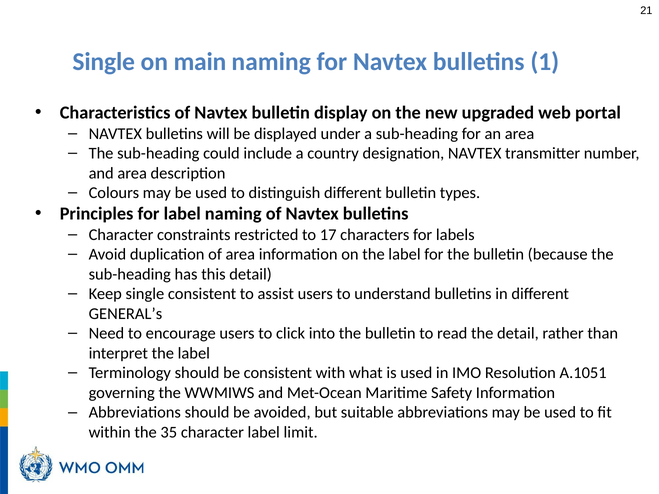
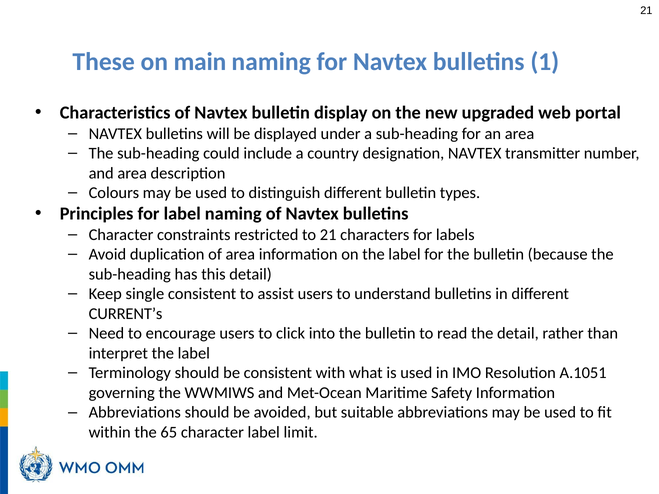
Single: Single -> These (104, 62)
to 17: 17 -> 21 (328, 235)
GENERAL’s: GENERAL’s -> CURRENT’s (125, 314)
35: 35 -> 65 (169, 432)
